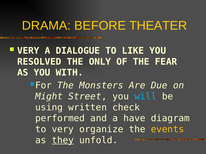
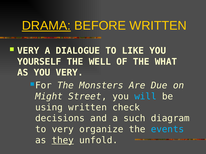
DRAMA underline: none -> present (46, 26)
BEFORE THEATER: THEATER -> WRITTEN (158, 26)
RESOLVED: RESOLVED -> YOURSELF (39, 62)
ONLY: ONLY -> WELL (100, 62)
FEAR: FEAR -> WHAT (166, 62)
YOU WITH: WITH -> VERY (70, 73)
performed: performed -> decisions (60, 119)
have: have -> such (134, 119)
events colour: yellow -> light blue (167, 130)
